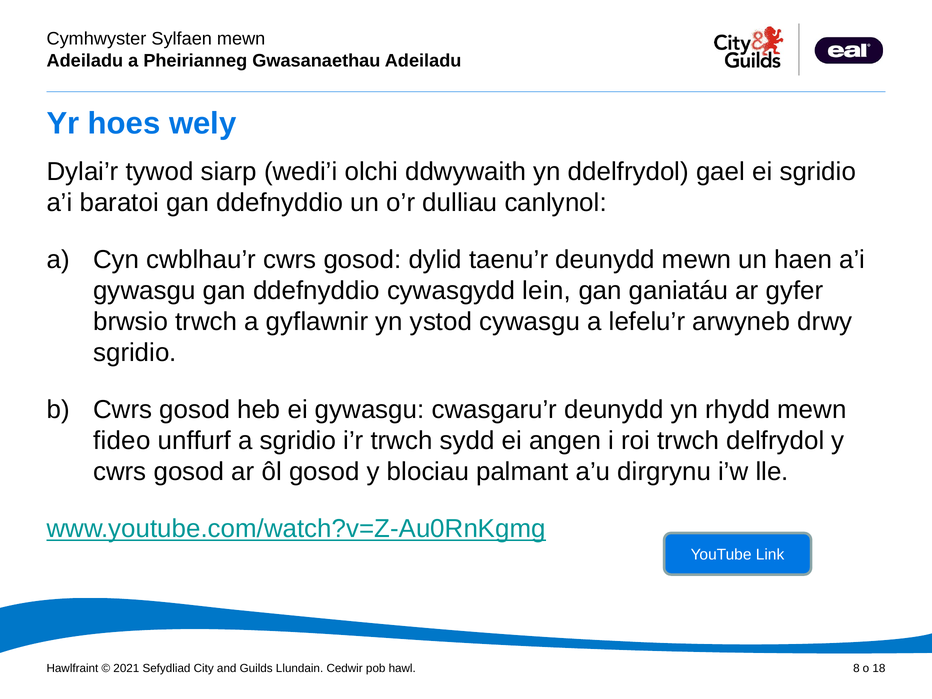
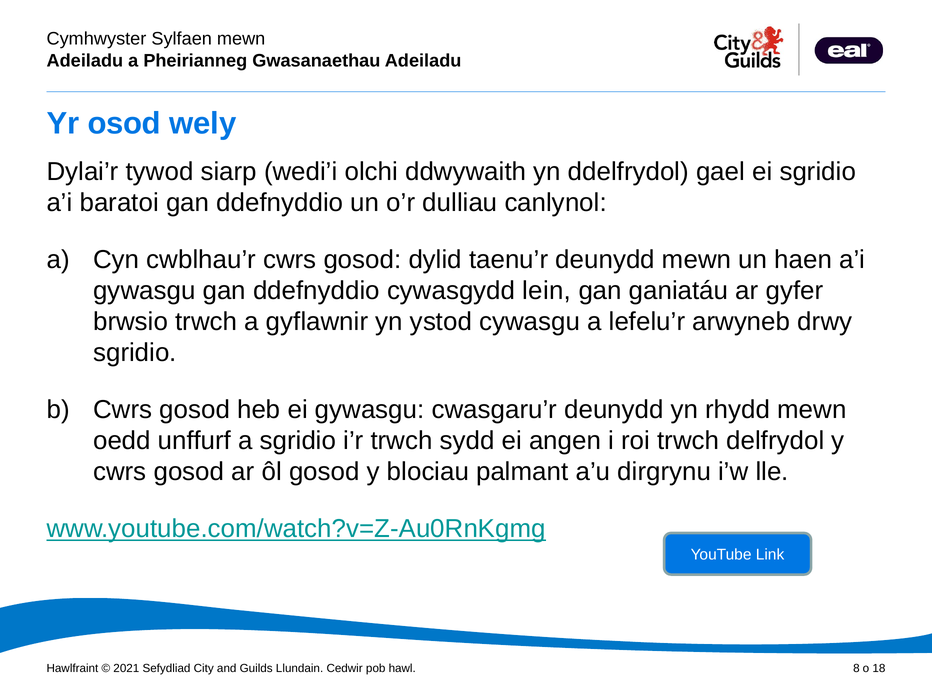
hoes: hoes -> osod (124, 124)
fideo: fideo -> oedd (122, 441)
